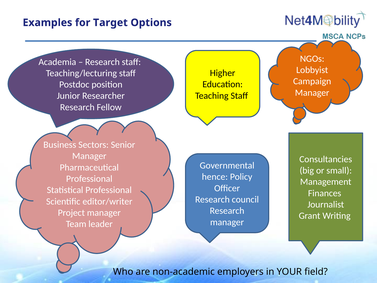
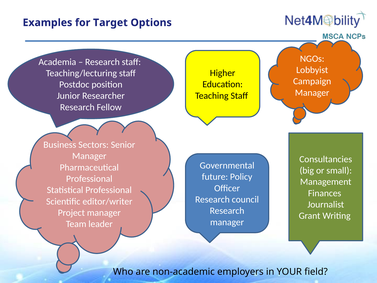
hence: hence -> future (215, 177)
